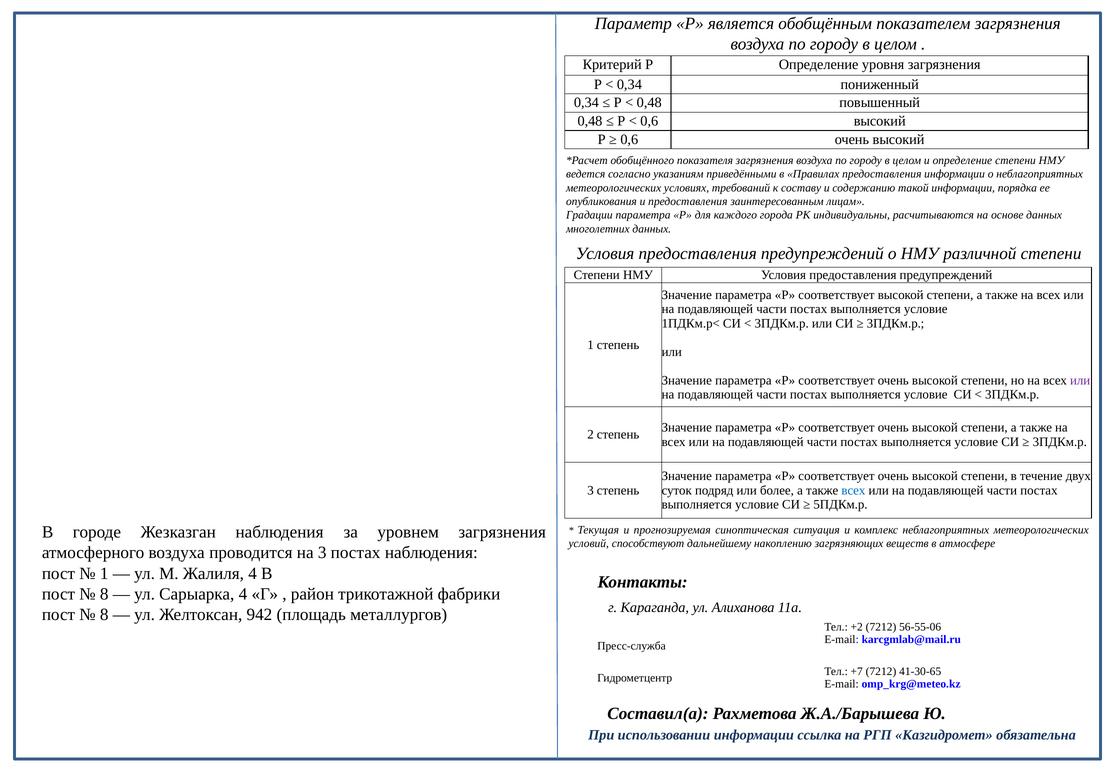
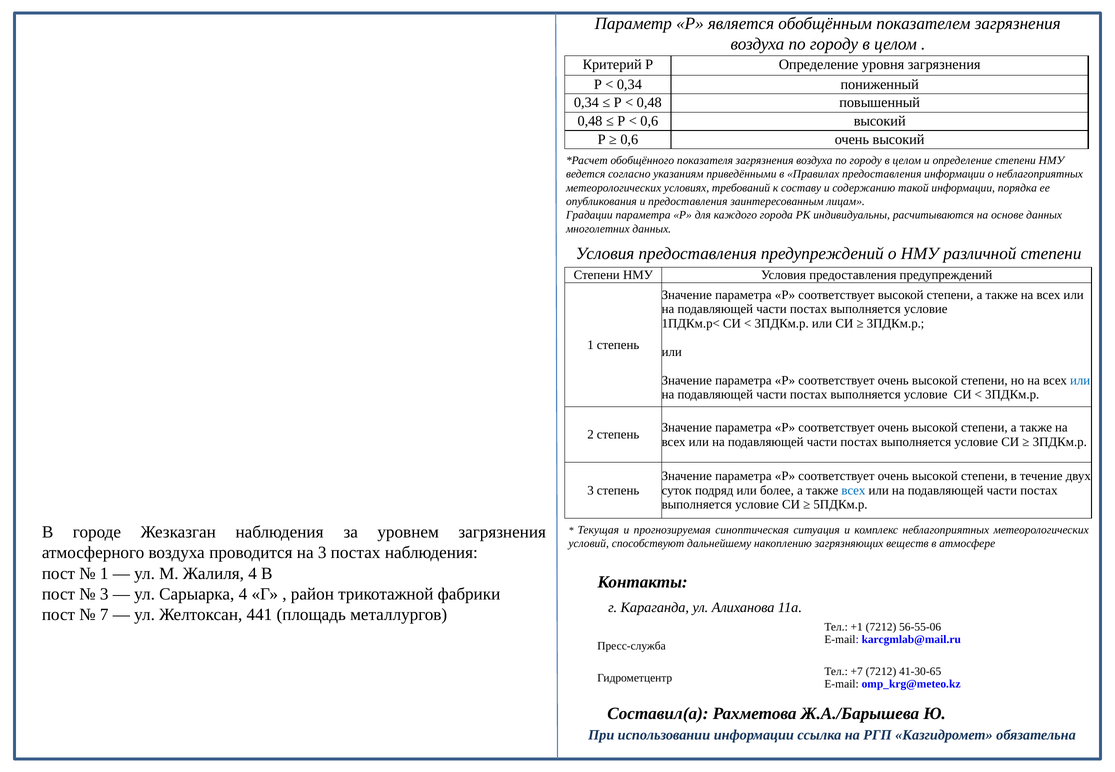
или colour: purple -> blue (1080, 380)
8: 8 -> 3 (104, 594)
8: 8 -> 7 (104, 614)
942: 942 -> 441 (259, 614)
+2: +2 -> +1 (857, 627)
